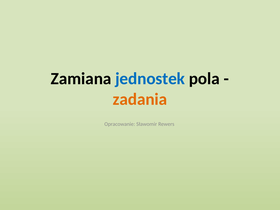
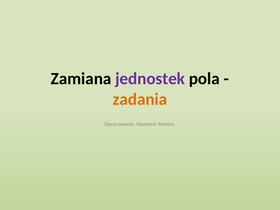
jednostek colour: blue -> purple (150, 79)
